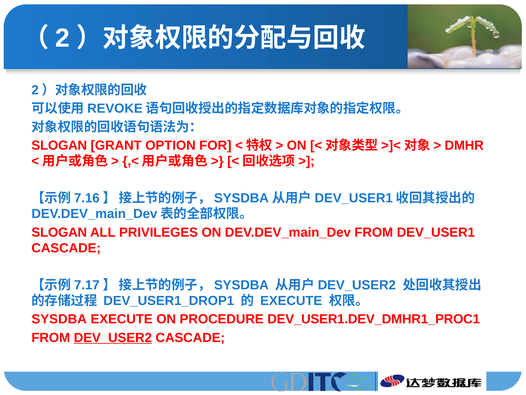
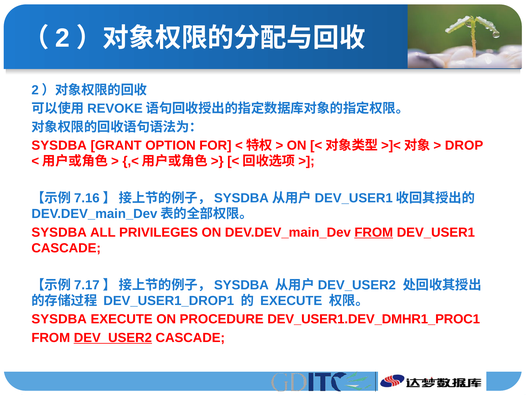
SLOGAN: SLOGAN -> SYSDBA (59, 145)
DMHR: DMHR -> DROP (464, 145)
SLOGAN: SLOGAN -> SYSDBA (59, 232)
FROM underline: none -> present (374, 232)
